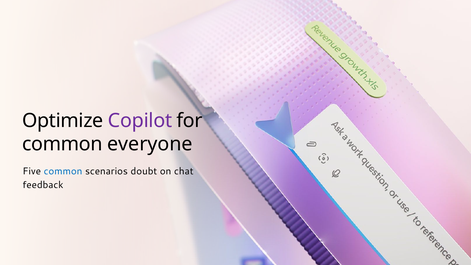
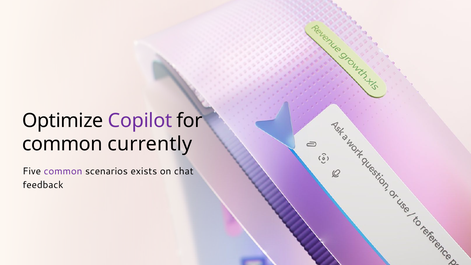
everyone: everyone -> currently (150, 144)
common colour: blue -> purple (63, 171)
doubt: doubt -> exists (144, 171)
